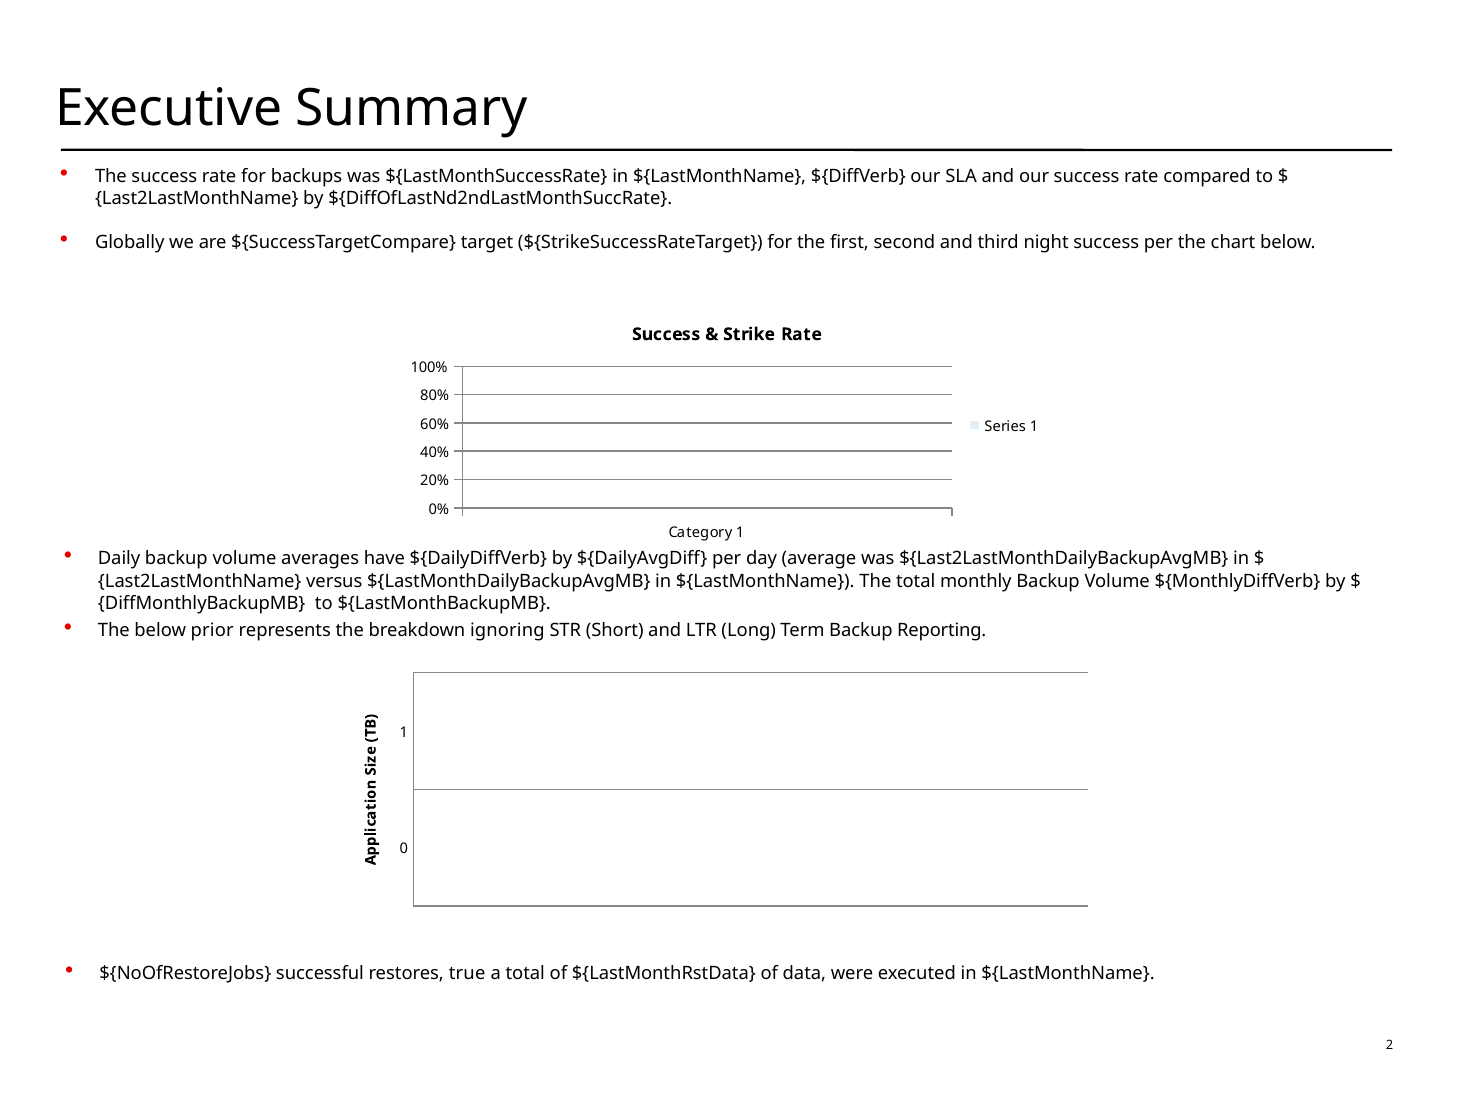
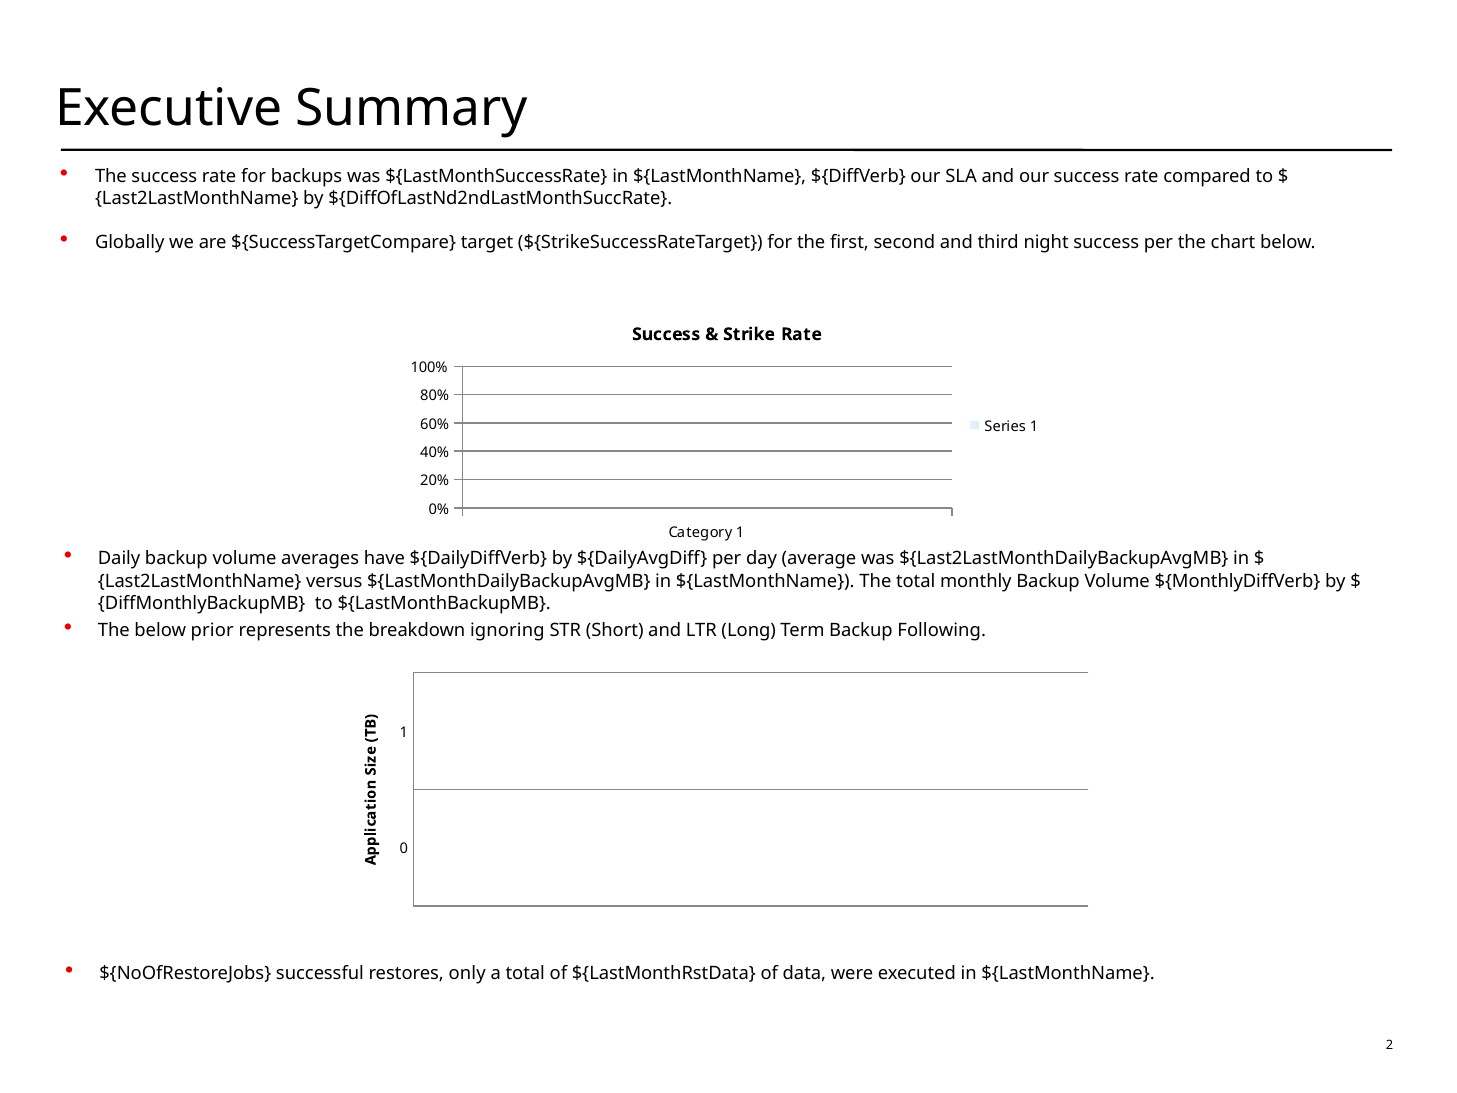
Reporting: Reporting -> Following (942, 631)
true: true -> only (467, 973)
